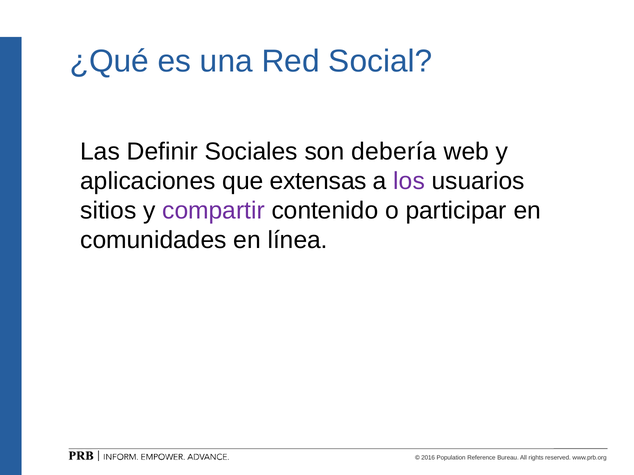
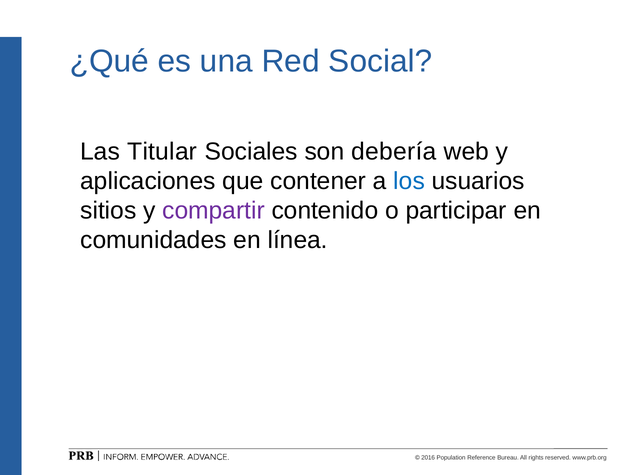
Definir: Definir -> Titular (162, 152)
extensas: extensas -> contener (318, 181)
los colour: purple -> blue (409, 181)
